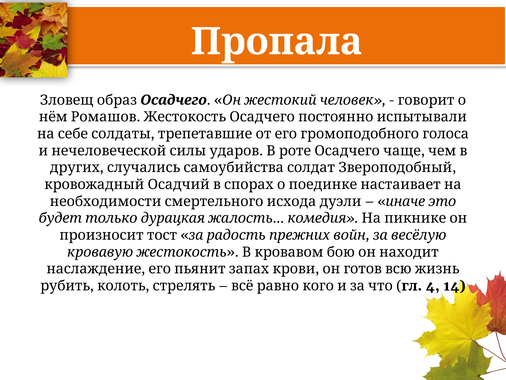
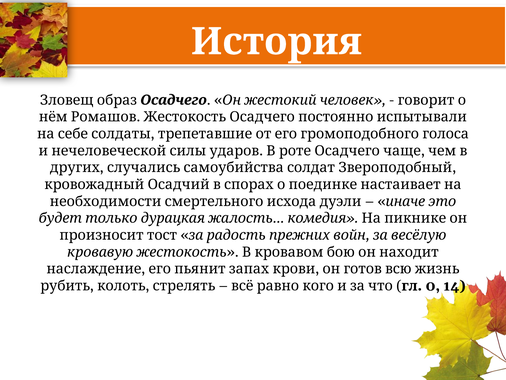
Пропала: Пропала -> История (276, 42)
4: 4 -> 0 (433, 286)
